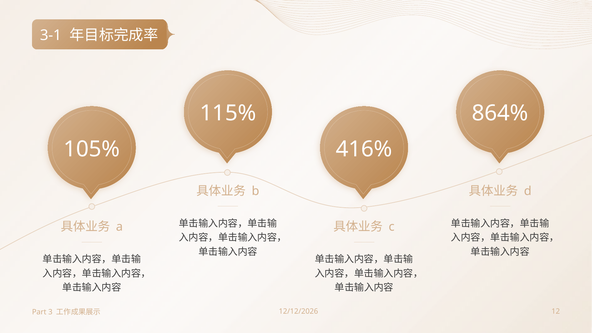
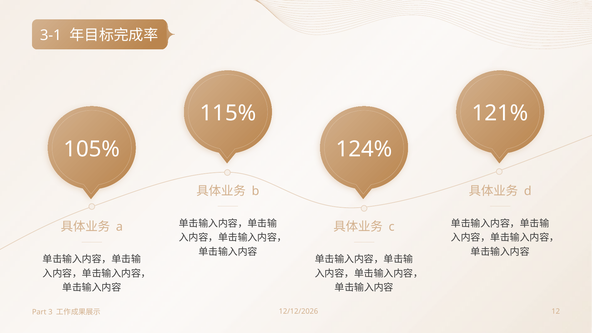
864%: 864% -> 121% (500, 113)
416%: 416% -> 124% (364, 149)
